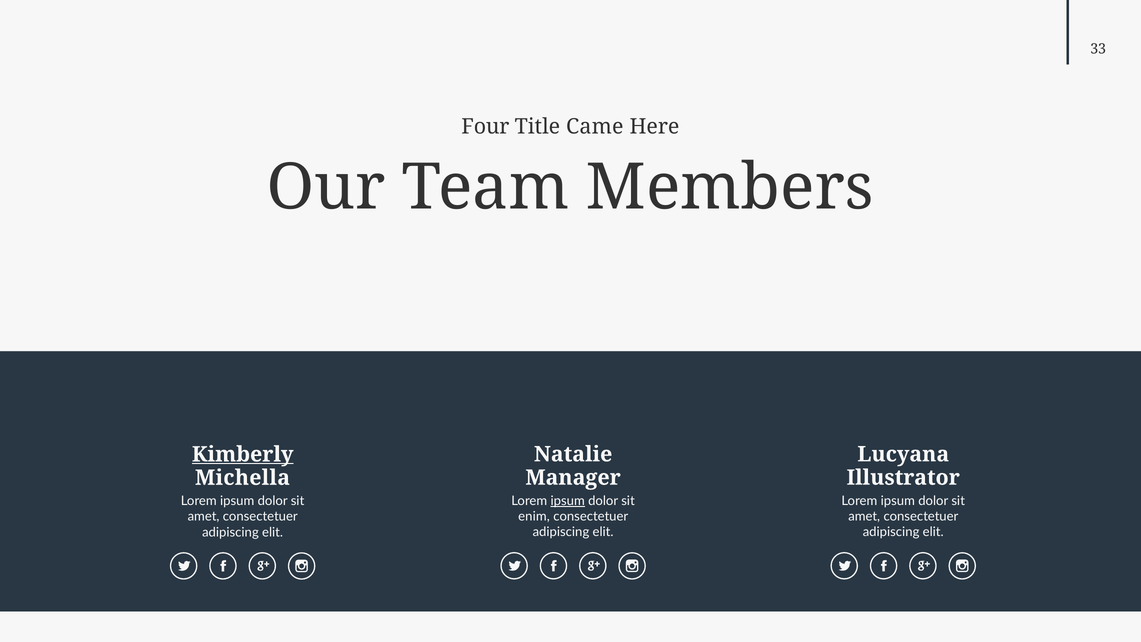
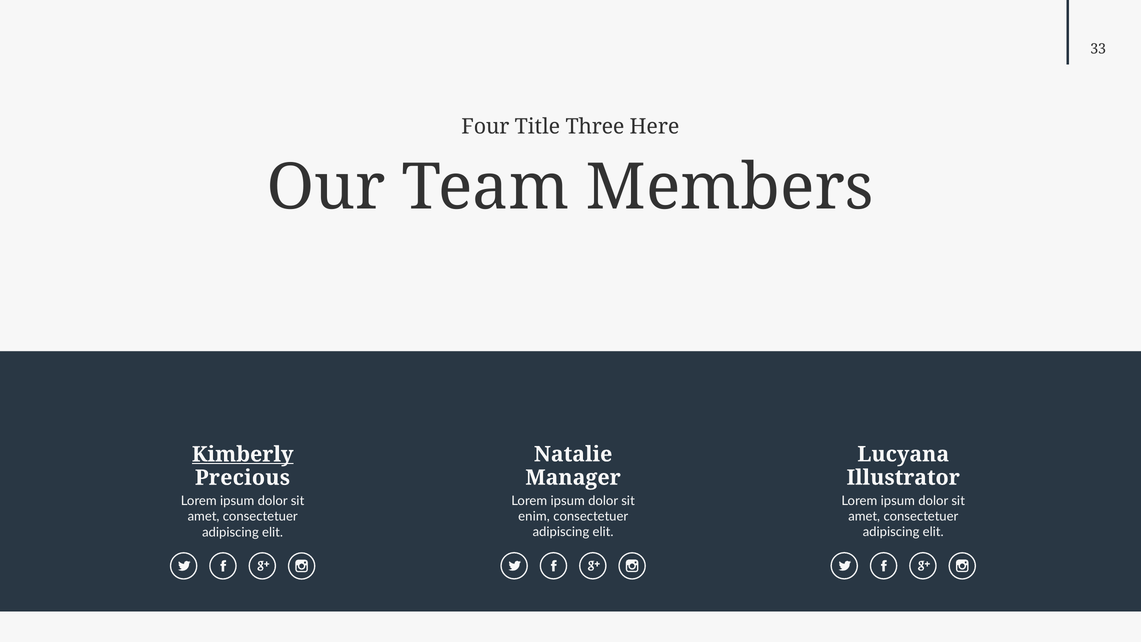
Came: Came -> Three (595, 127)
Michella: Michella -> Precious (242, 478)
ipsum underline: present -> none (568, 501)
